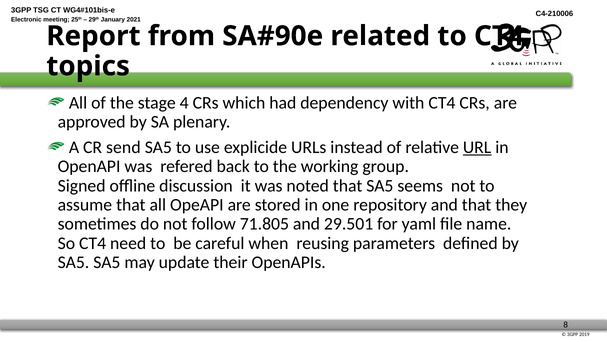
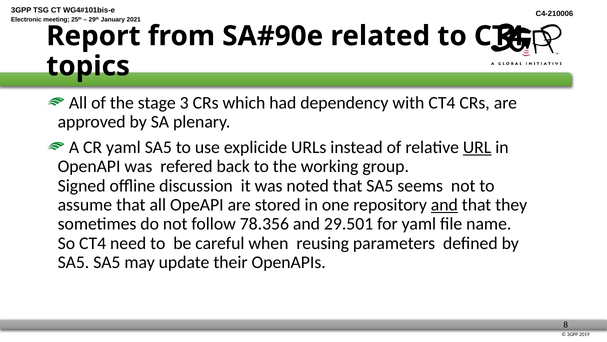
4: 4 -> 3 (184, 103)
CR send: send -> yaml (123, 147)
and underline: none -> present (444, 205)
71.805: 71.805 -> 78.356 (264, 224)
